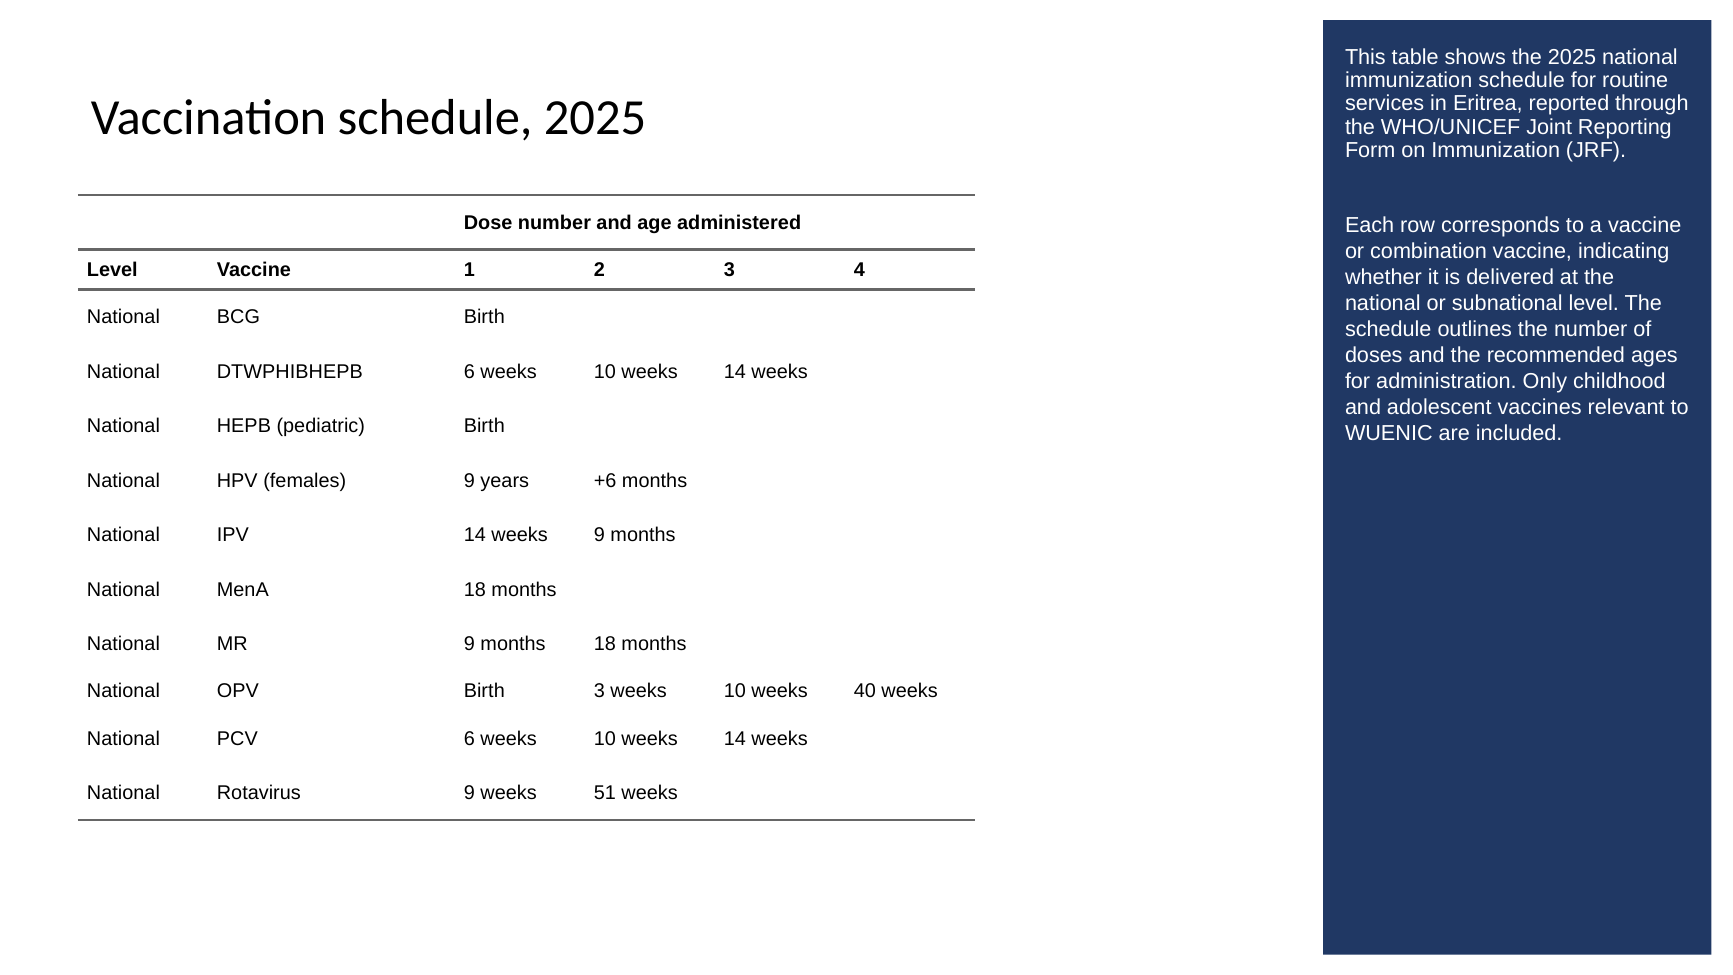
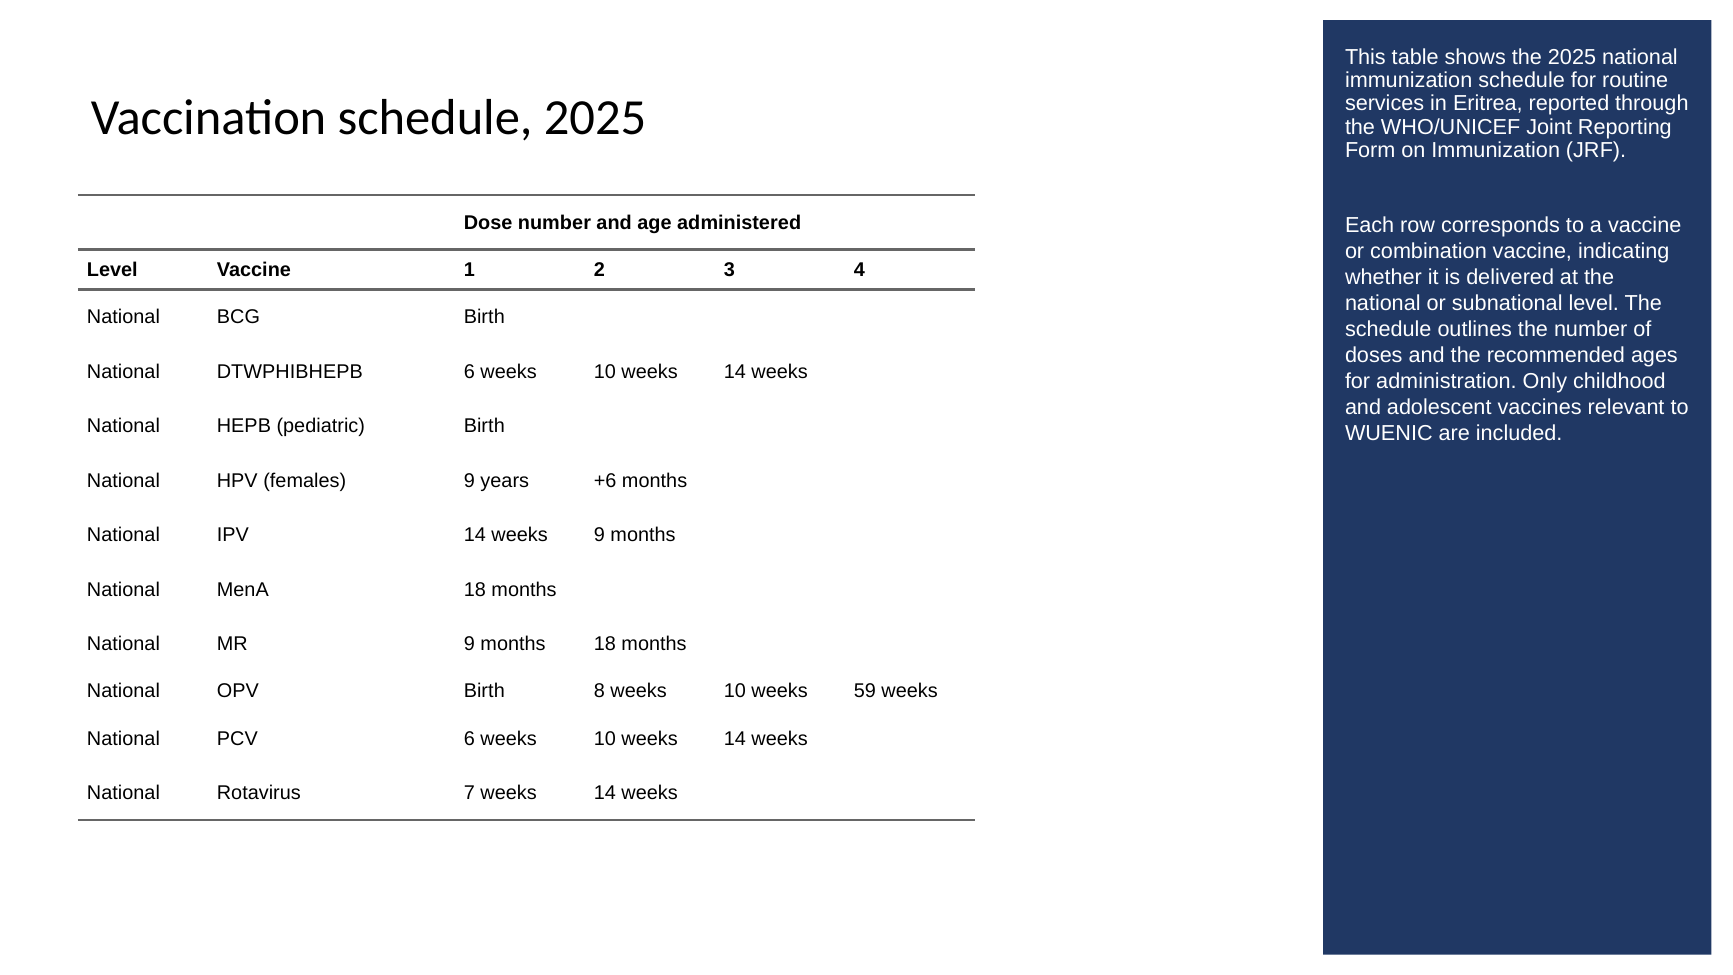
Birth 3: 3 -> 8 (599, 691)
40: 40 -> 59 (865, 691)
Rotavirus 9: 9 -> 7 (469, 793)
51: 51 -> 14 (605, 793)
